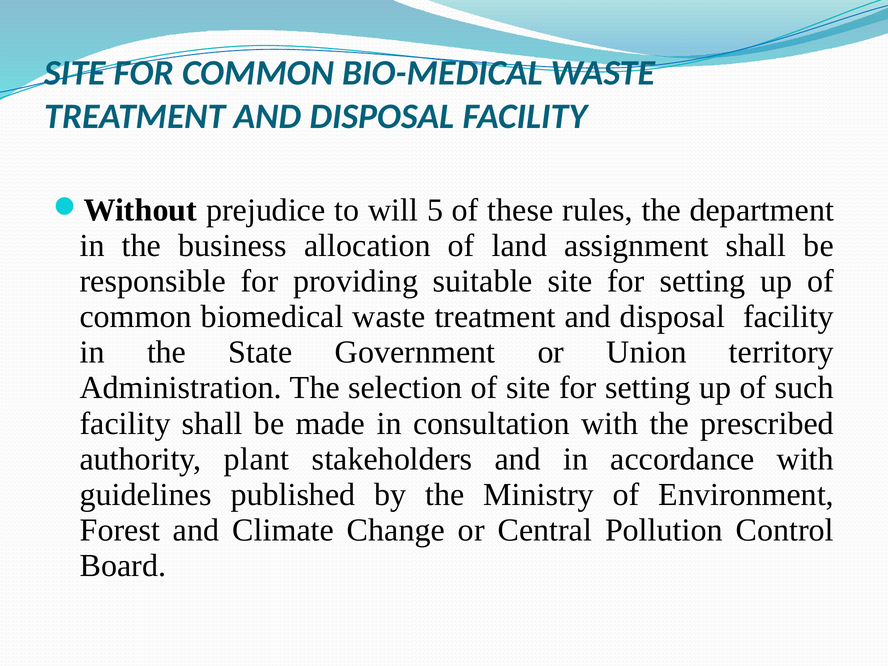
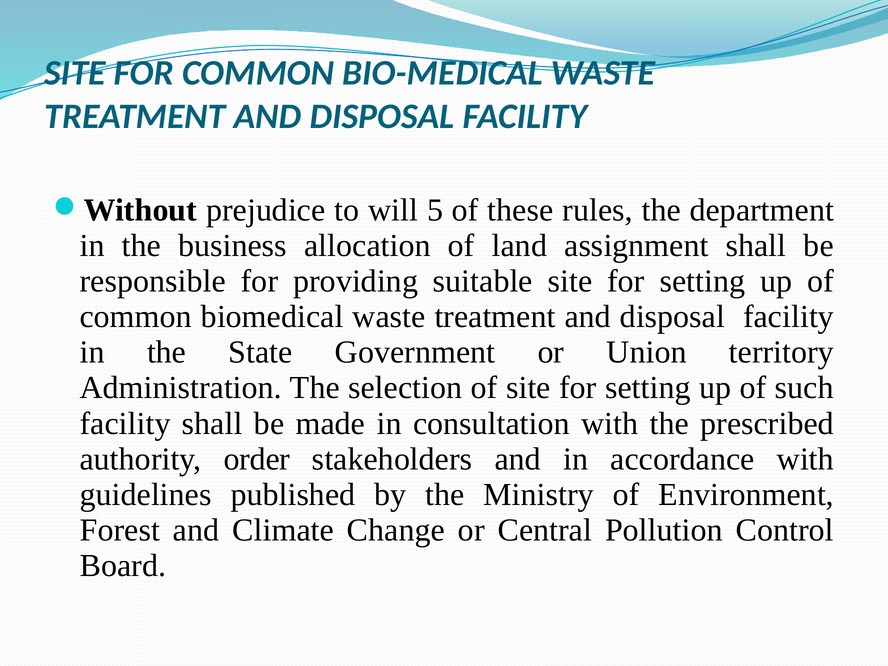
plant: plant -> order (257, 459)
